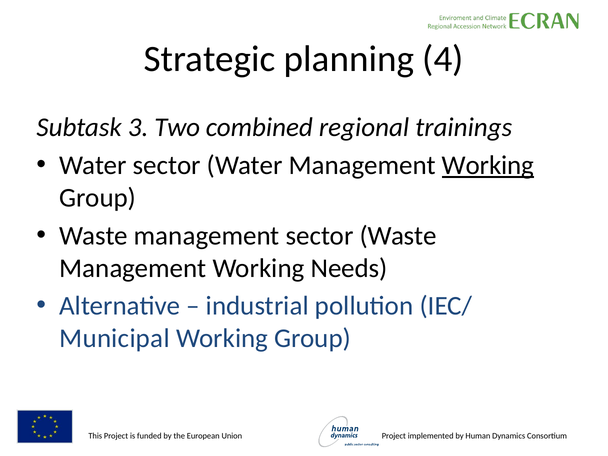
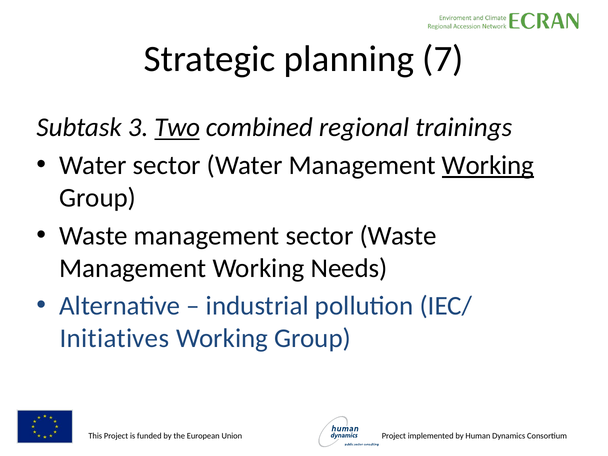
4: 4 -> 7 (443, 59)
Two underline: none -> present (177, 128)
Municipal: Municipal -> Initiatives (115, 338)
